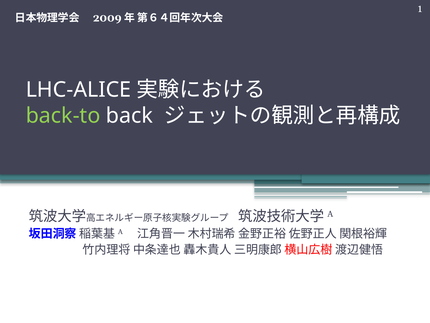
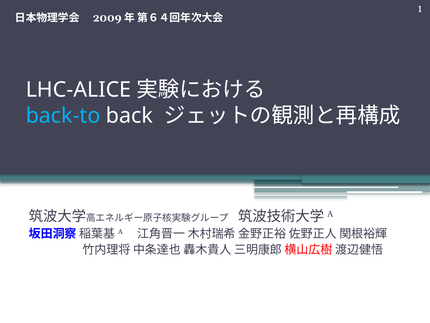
back-to colour: light green -> light blue (63, 115)
